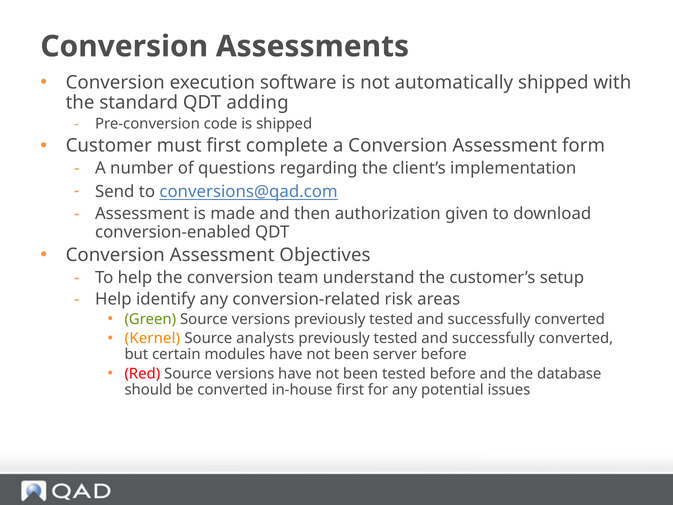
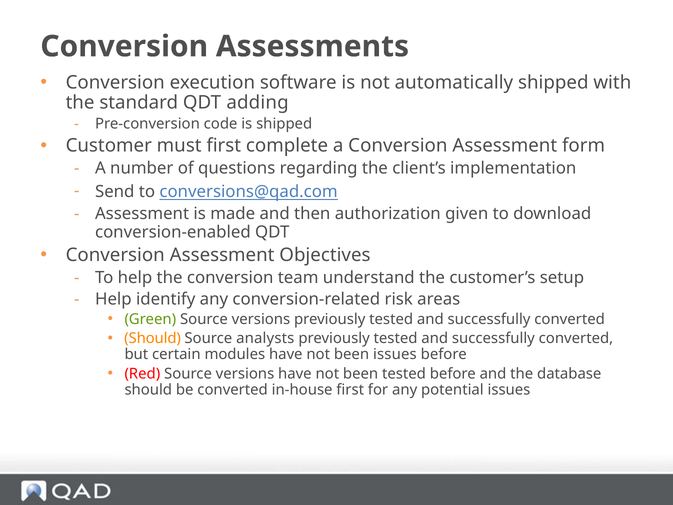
Kernel: Kernel -> Should (153, 338)
been server: server -> issues (395, 354)
